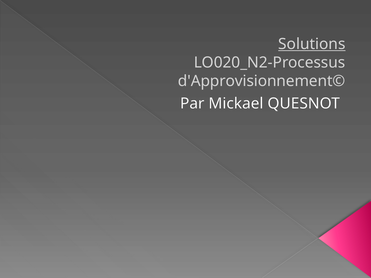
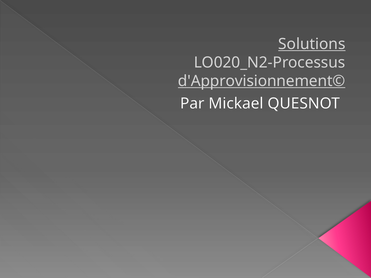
d'Approvisionnement© underline: none -> present (262, 81)
